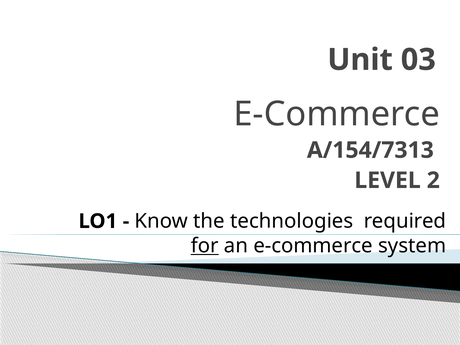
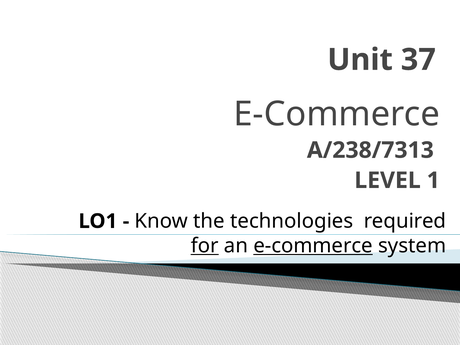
03: 03 -> 37 (418, 60)
A/154/7313: A/154/7313 -> A/238/7313 (370, 150)
2: 2 -> 1 (433, 180)
e-commerce underline: none -> present (313, 246)
